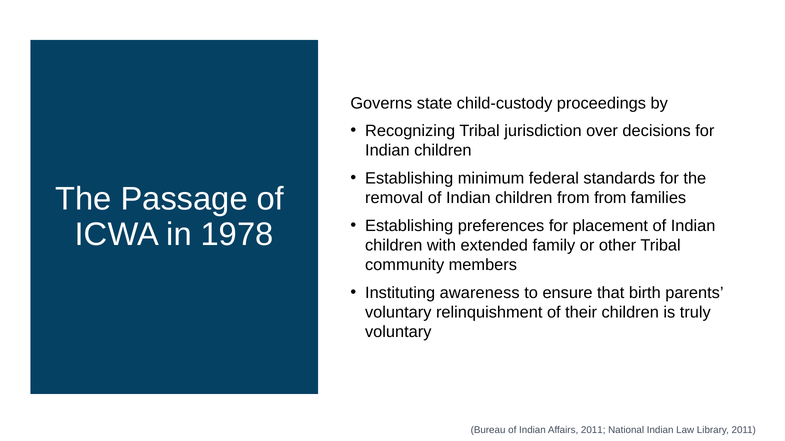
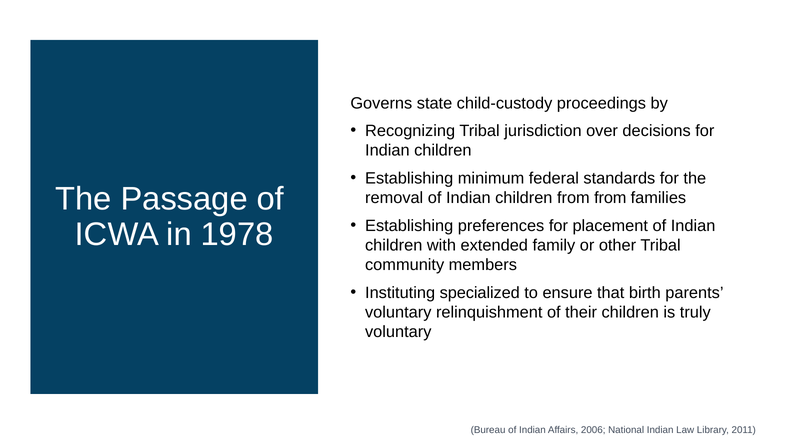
awareness: awareness -> specialized (480, 293)
Affairs 2011: 2011 -> 2006 (593, 430)
